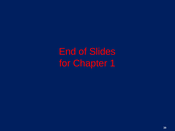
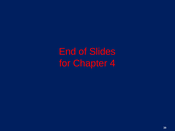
1: 1 -> 4 (113, 63)
